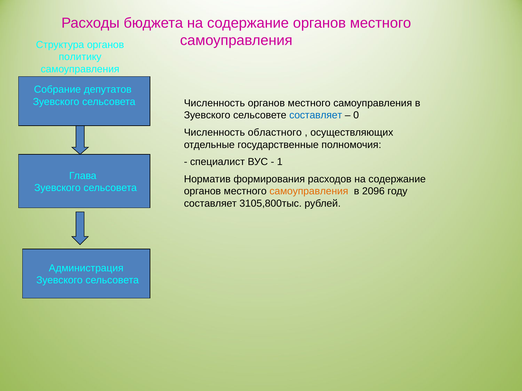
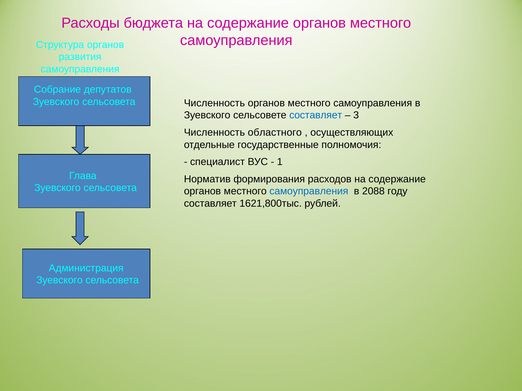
политику: политику -> развития (80, 57)
0: 0 -> 3 (356, 115)
самоуправления colour: orange -> blue (309, 192)
2096: 2096 -> 2088 (373, 192)
3105,800тыс: 3105,800тыс -> 1621,800тыс (271, 204)
